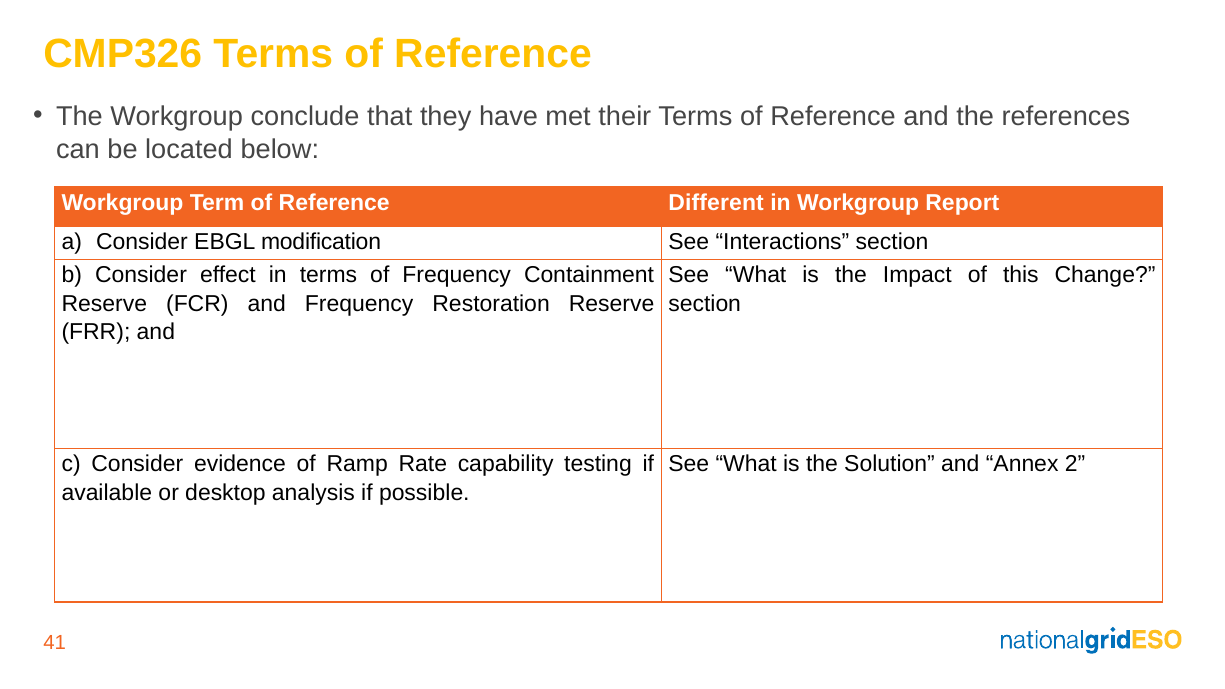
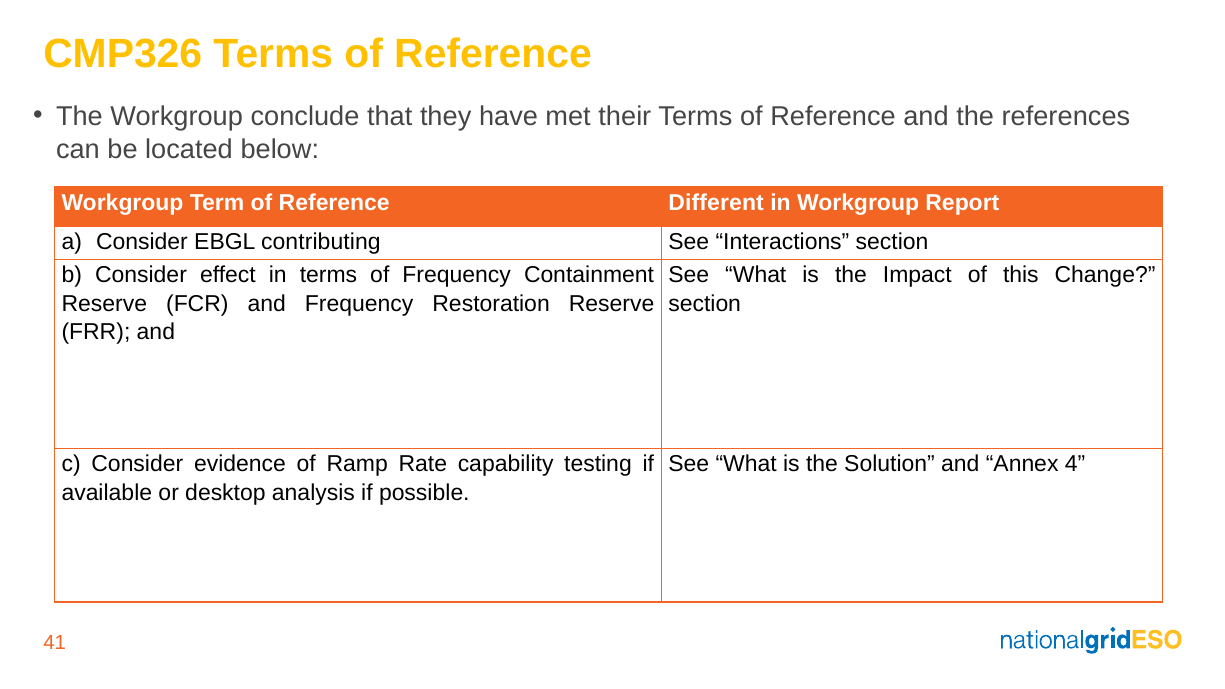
modification: modification -> contributing (321, 242)
2: 2 -> 4 (1075, 464)
